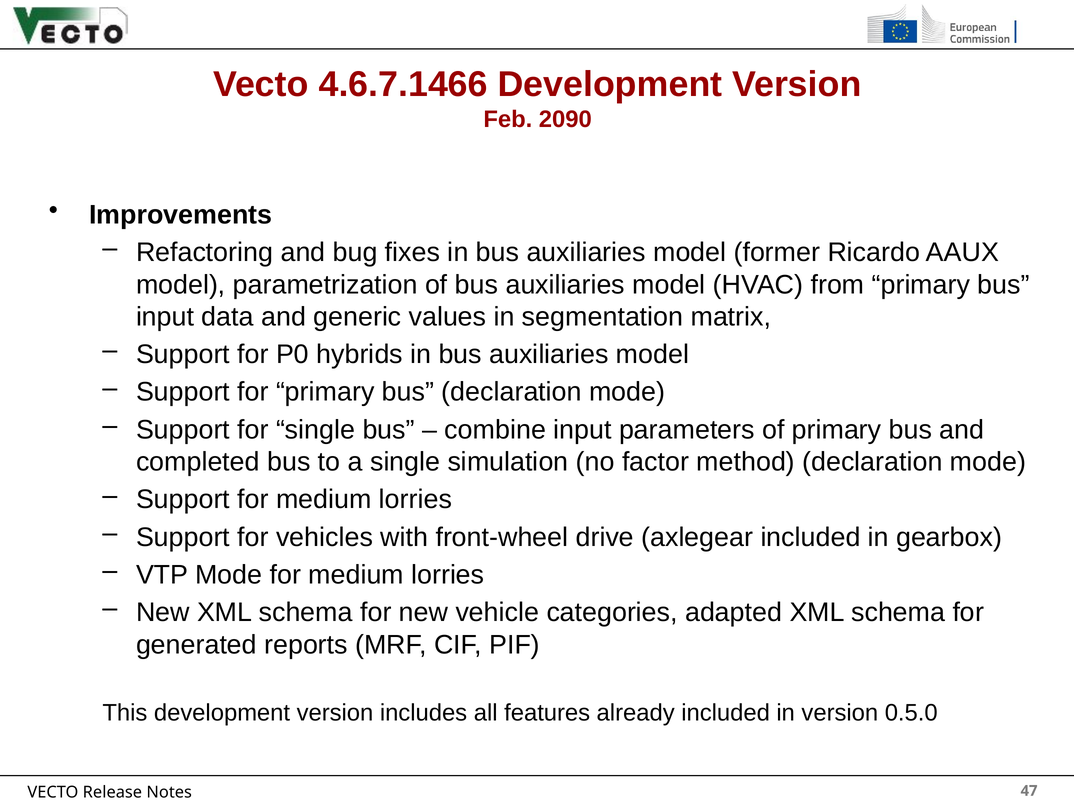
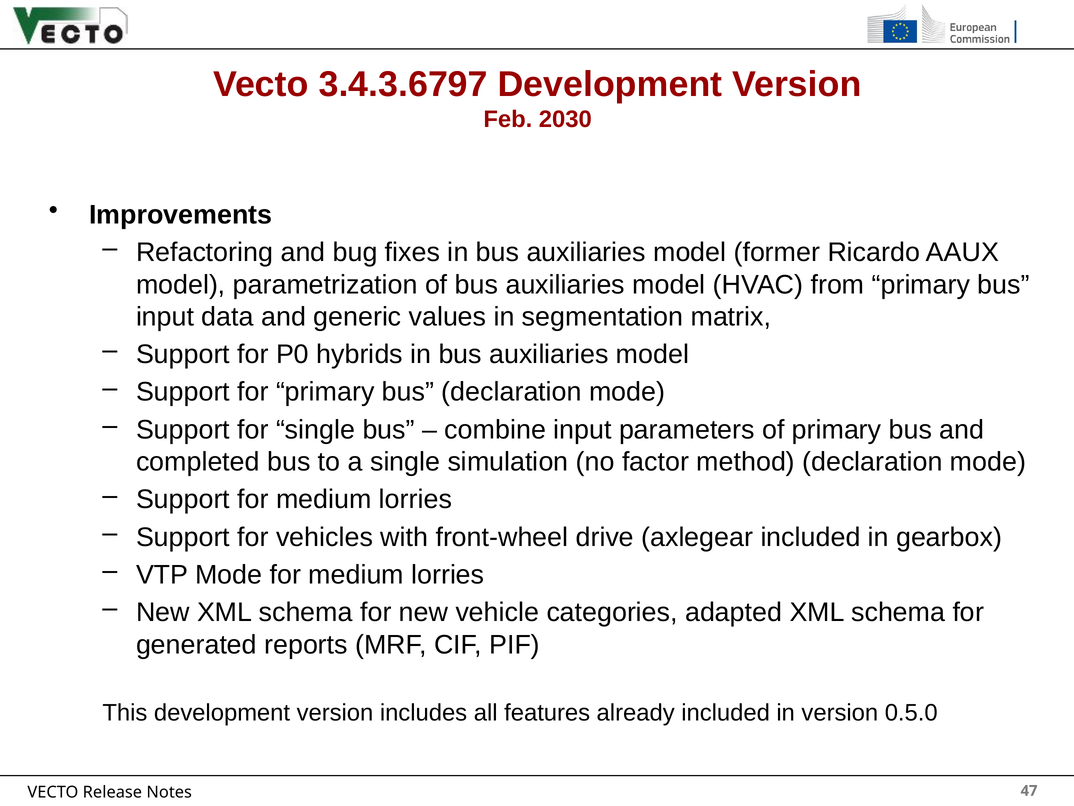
4.6.7.1466: 4.6.7.1466 -> 3.4.3.6797 (403, 84)
2090: 2090 -> 2030 (565, 119)
